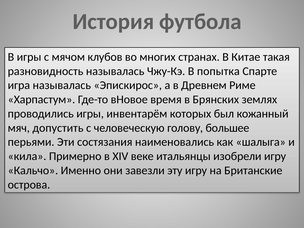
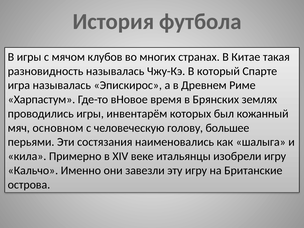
попытка: попытка -> который (218, 71)
допустить: допустить -> основном (58, 128)
